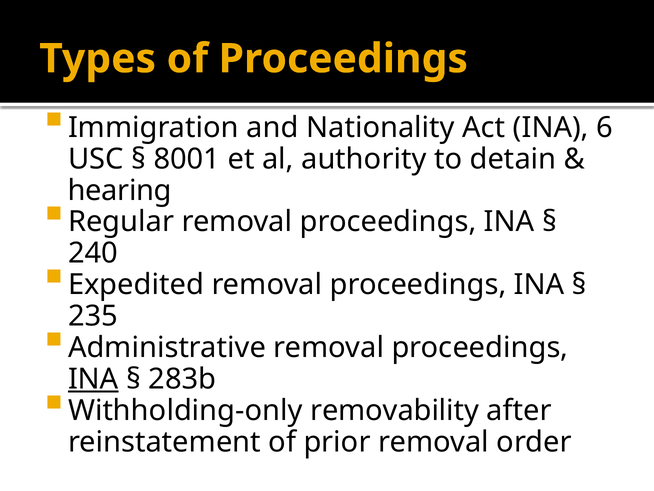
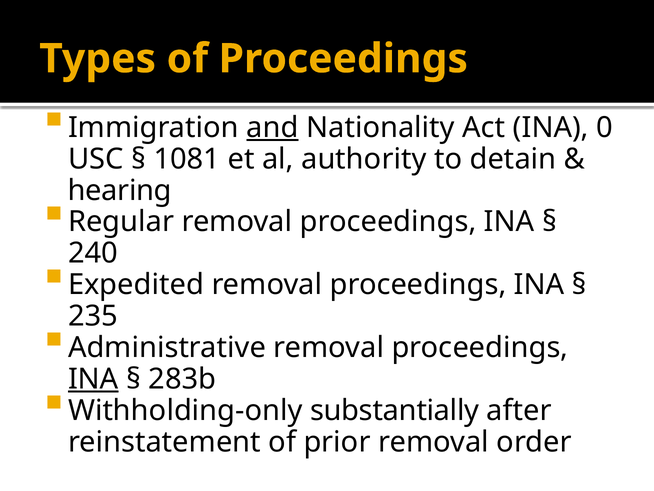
and underline: none -> present (273, 127)
6: 6 -> 0 (605, 127)
8001: 8001 -> 1081 (187, 159)
removability: removability -> substantially (395, 410)
